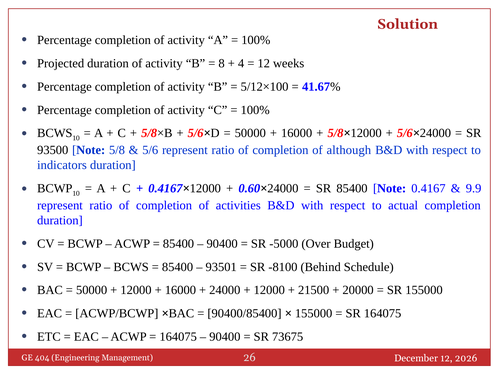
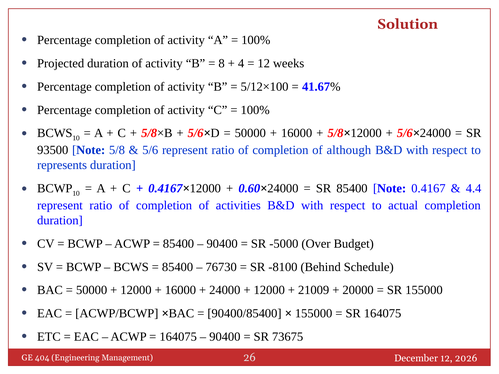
indicators: indicators -> represents (62, 165)
9.9: 9.9 -> 4.4 (474, 189)
93501: 93501 -> 76730 (221, 267)
21500: 21500 -> 21009 (314, 290)
